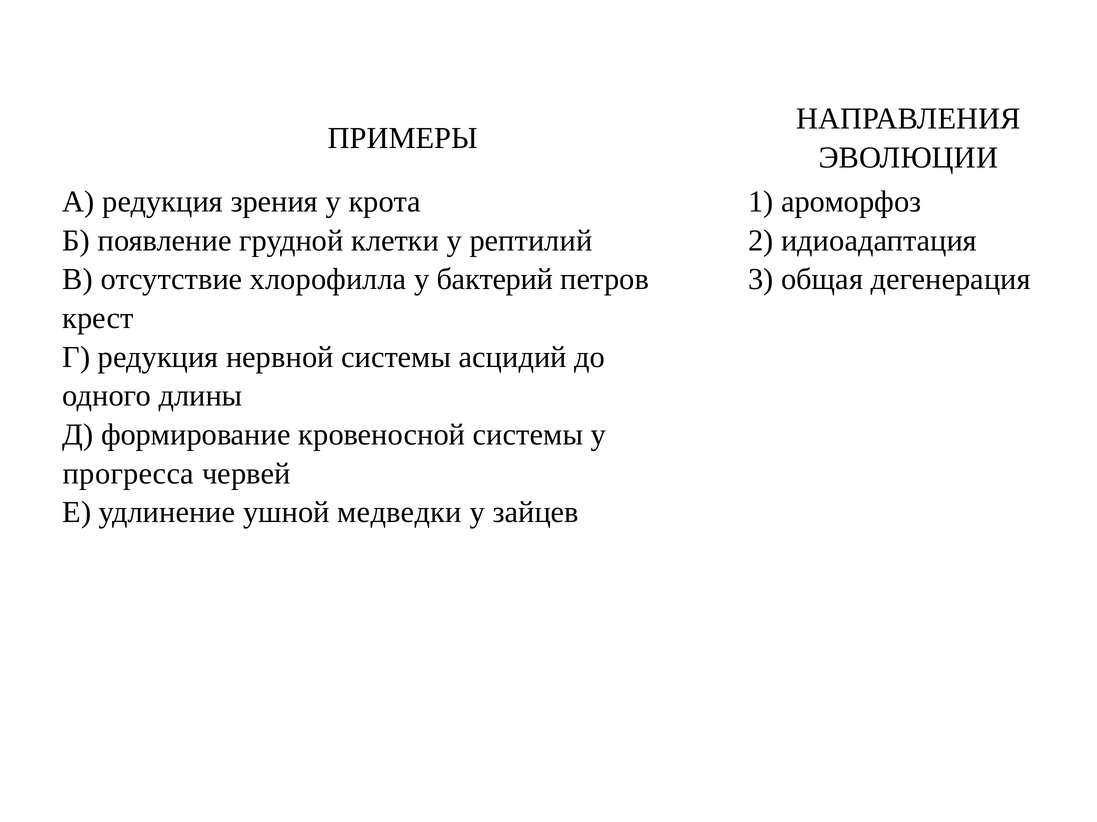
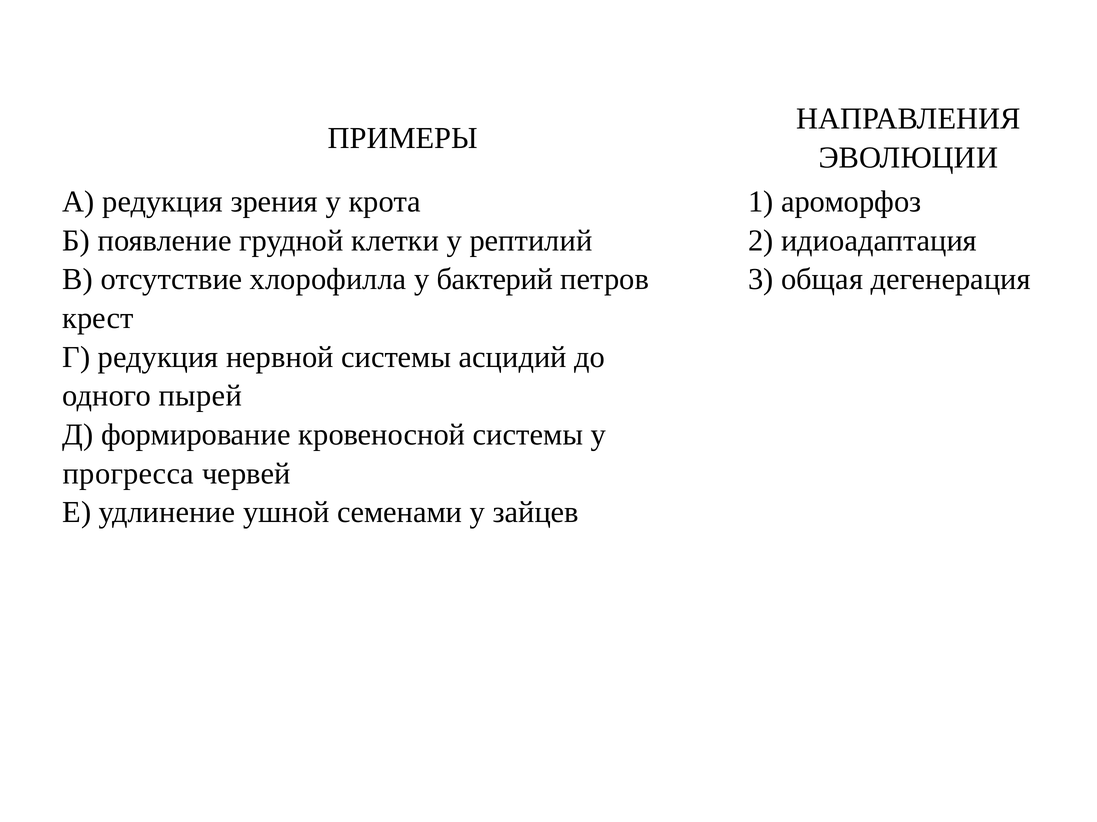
длины: длины -> пырей (200, 396)
медведки: медведки -> семенами (400, 513)
